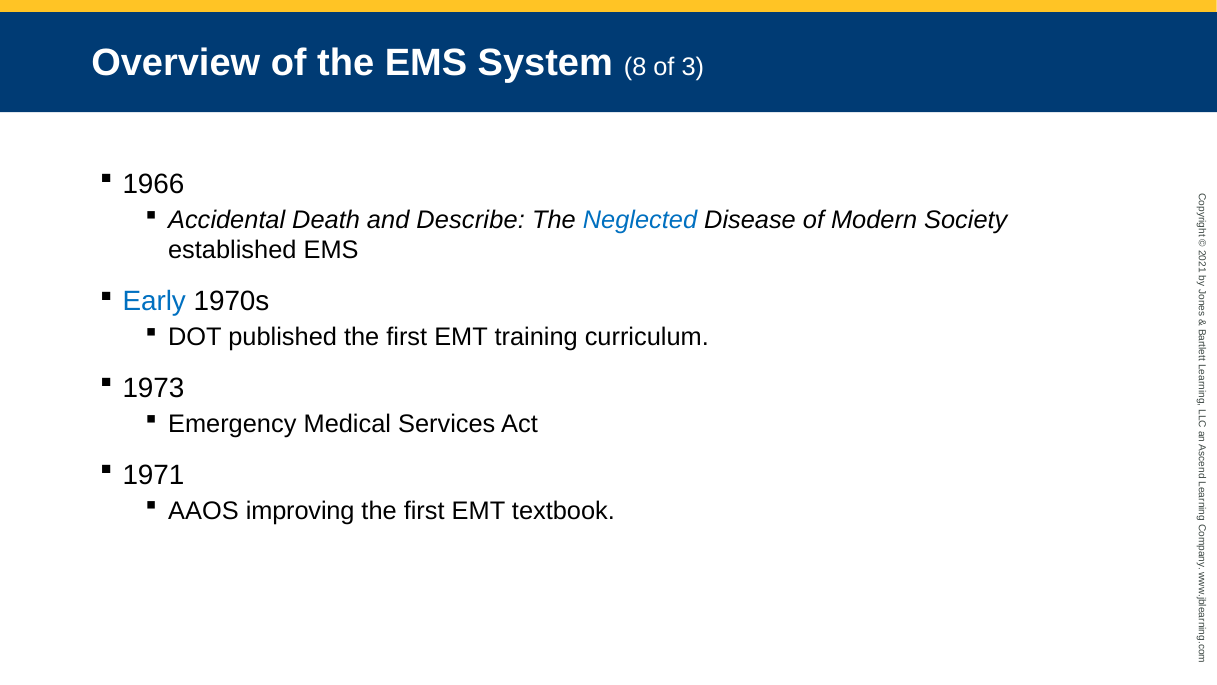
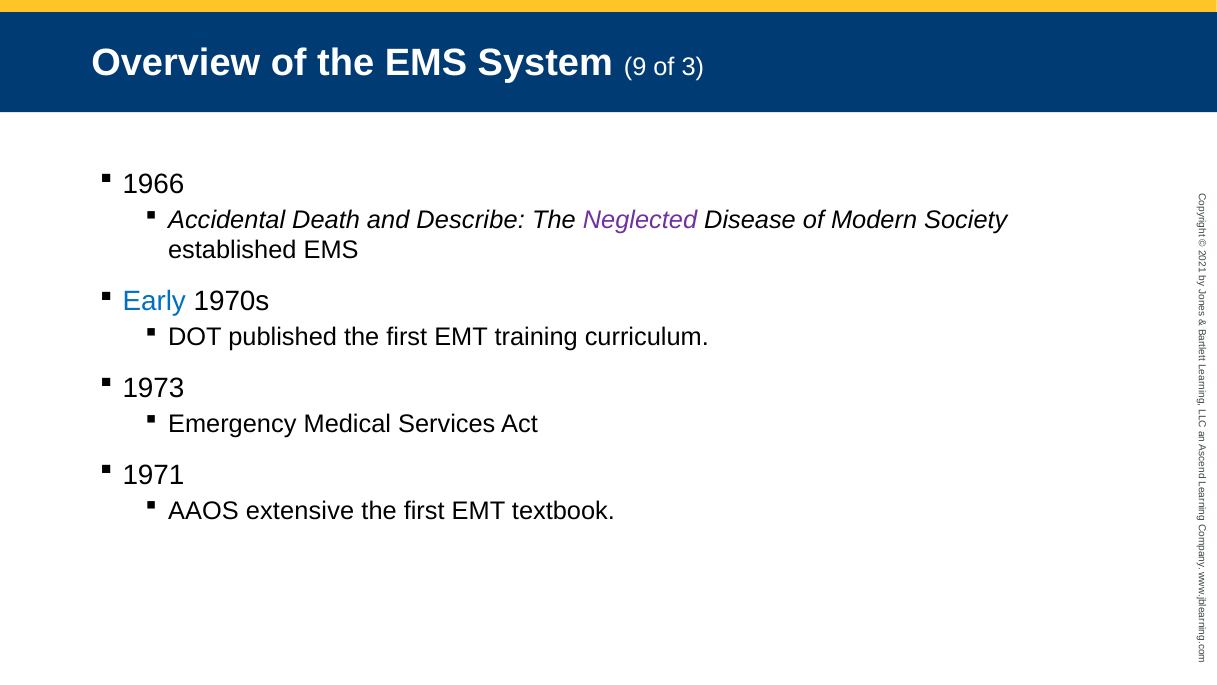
8: 8 -> 9 (635, 67)
Neglected colour: blue -> purple (640, 220)
improving: improving -> extensive (300, 510)
